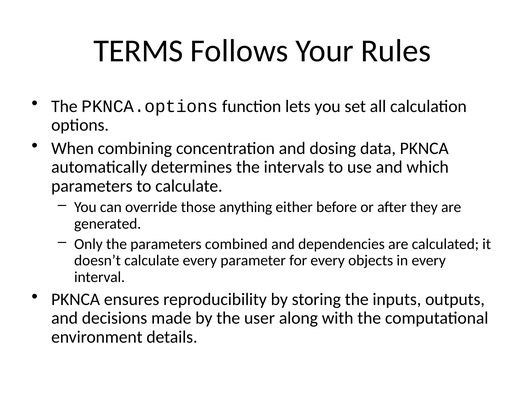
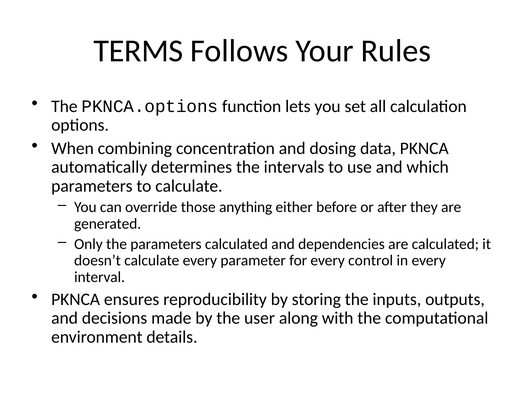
parameters combined: combined -> calculated (236, 244)
objects: objects -> control (371, 260)
